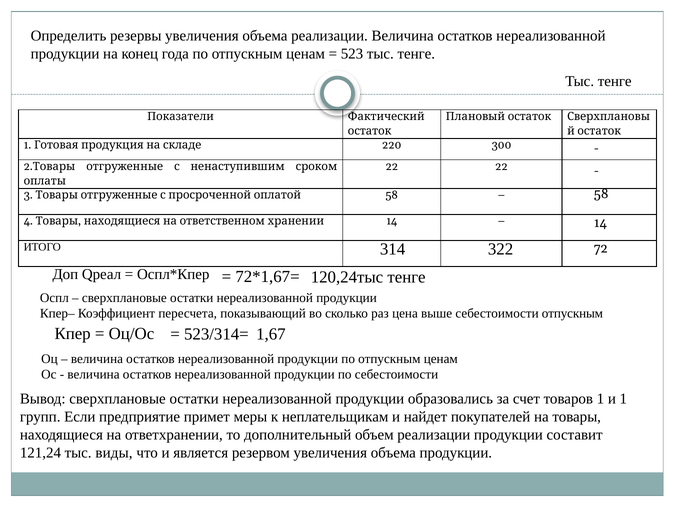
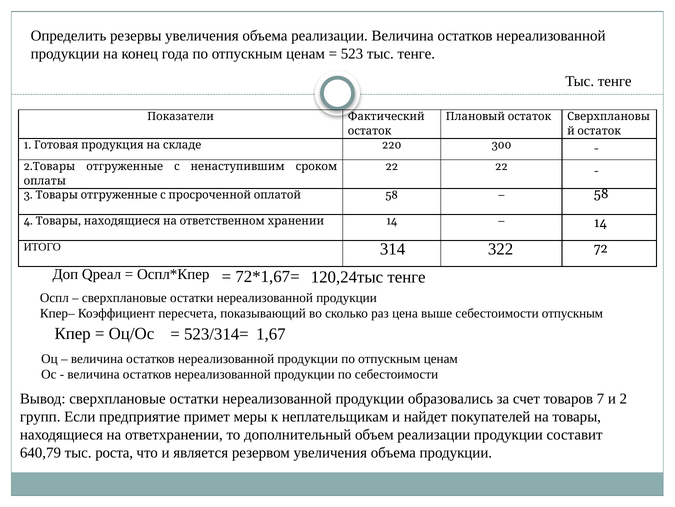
товаров 1: 1 -> 7 (600, 398)
и 1: 1 -> 2 (623, 398)
121,24: 121,24 -> 640,79 (40, 452)
виды: виды -> роста (114, 452)
